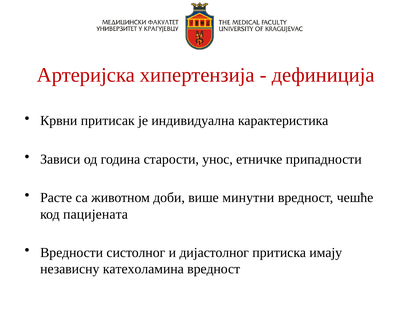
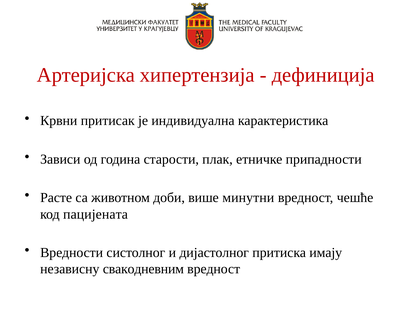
унос: унос -> плак (218, 159)
катехоламина: катехоламина -> свакодневним (143, 269)
